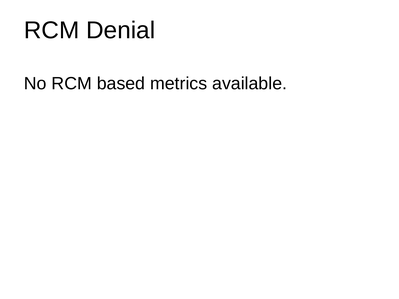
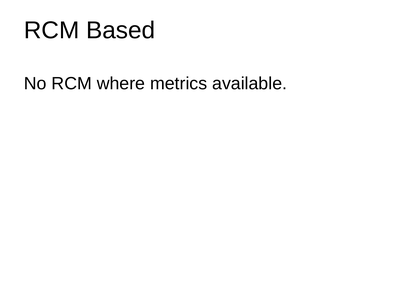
Denial: Denial -> Based (121, 30)
based: based -> where (121, 84)
